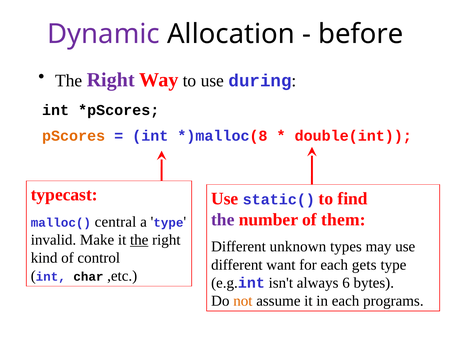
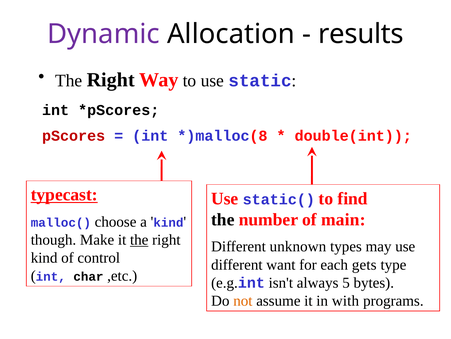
before: before -> results (361, 34)
Right colour: purple -> black (111, 80)
during: during -> static (260, 80)
pScores colour: orange -> red (74, 136)
typecast underline: none -> present (64, 194)
the colour: purple -> black (223, 219)
them: them -> main (343, 219)
central: central -> choose (116, 221)
type: type -> kind (168, 222)
invalid: invalid -> though (53, 239)
6: 6 -> 5 (346, 282)
in each: each -> with (345, 300)
